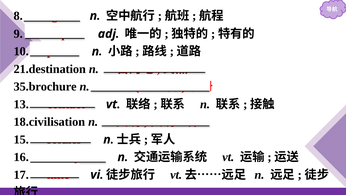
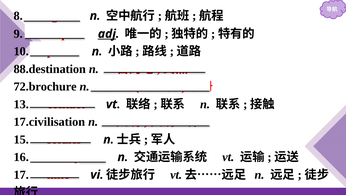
adj underline: none -> present (107, 34)
21.destination: 21.destination -> 88.destination (50, 69)
35.brochure: 35.brochure -> 72.brochure (45, 86)
18.civilisation: 18.civilisation -> 17.civilisation (49, 122)
